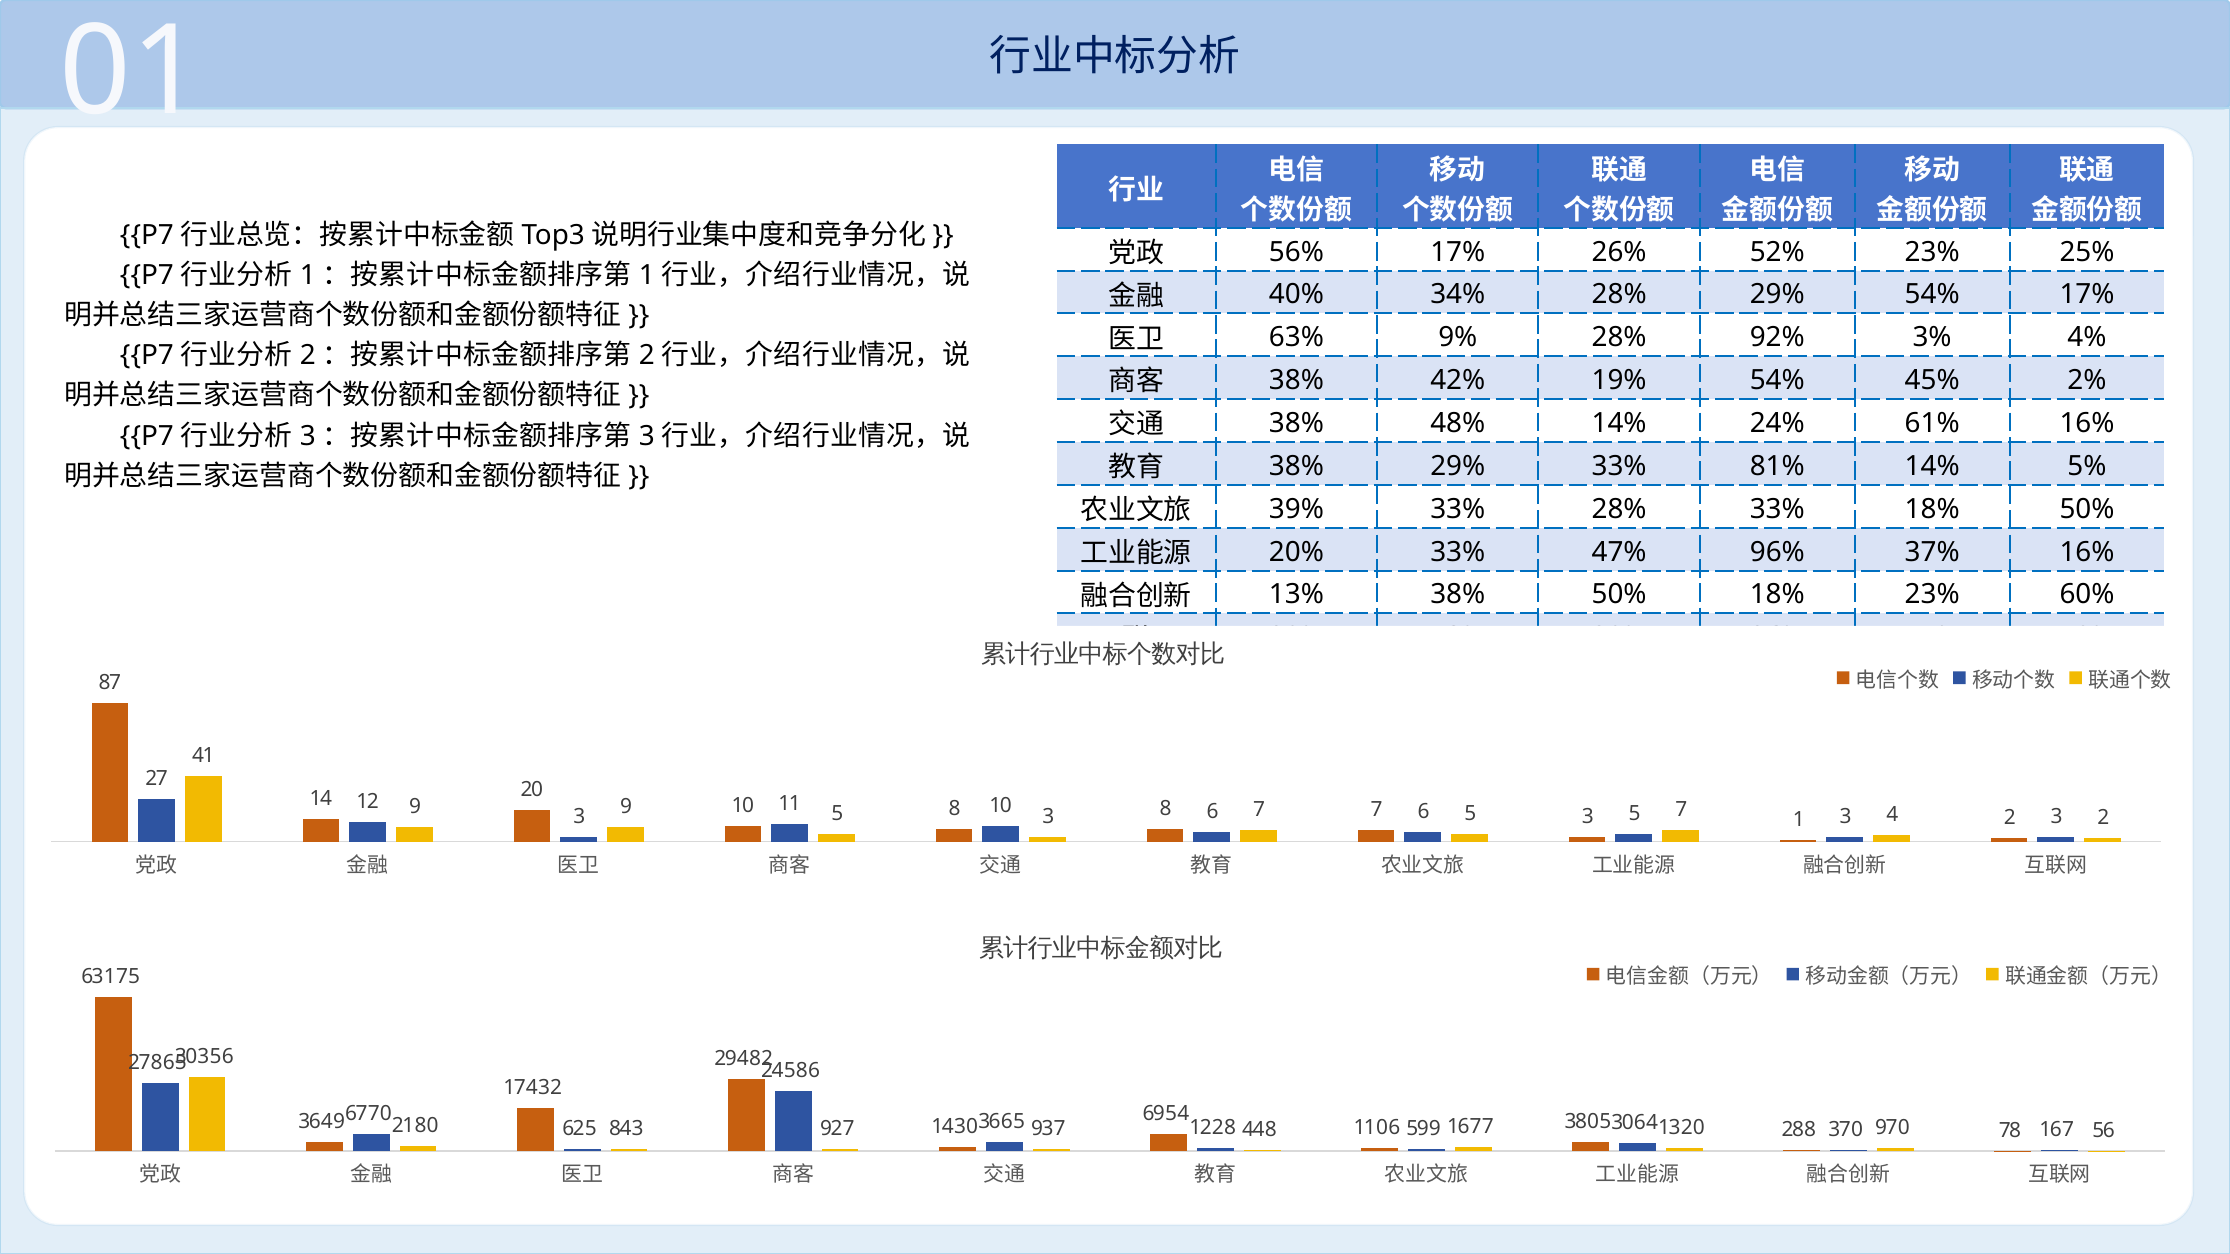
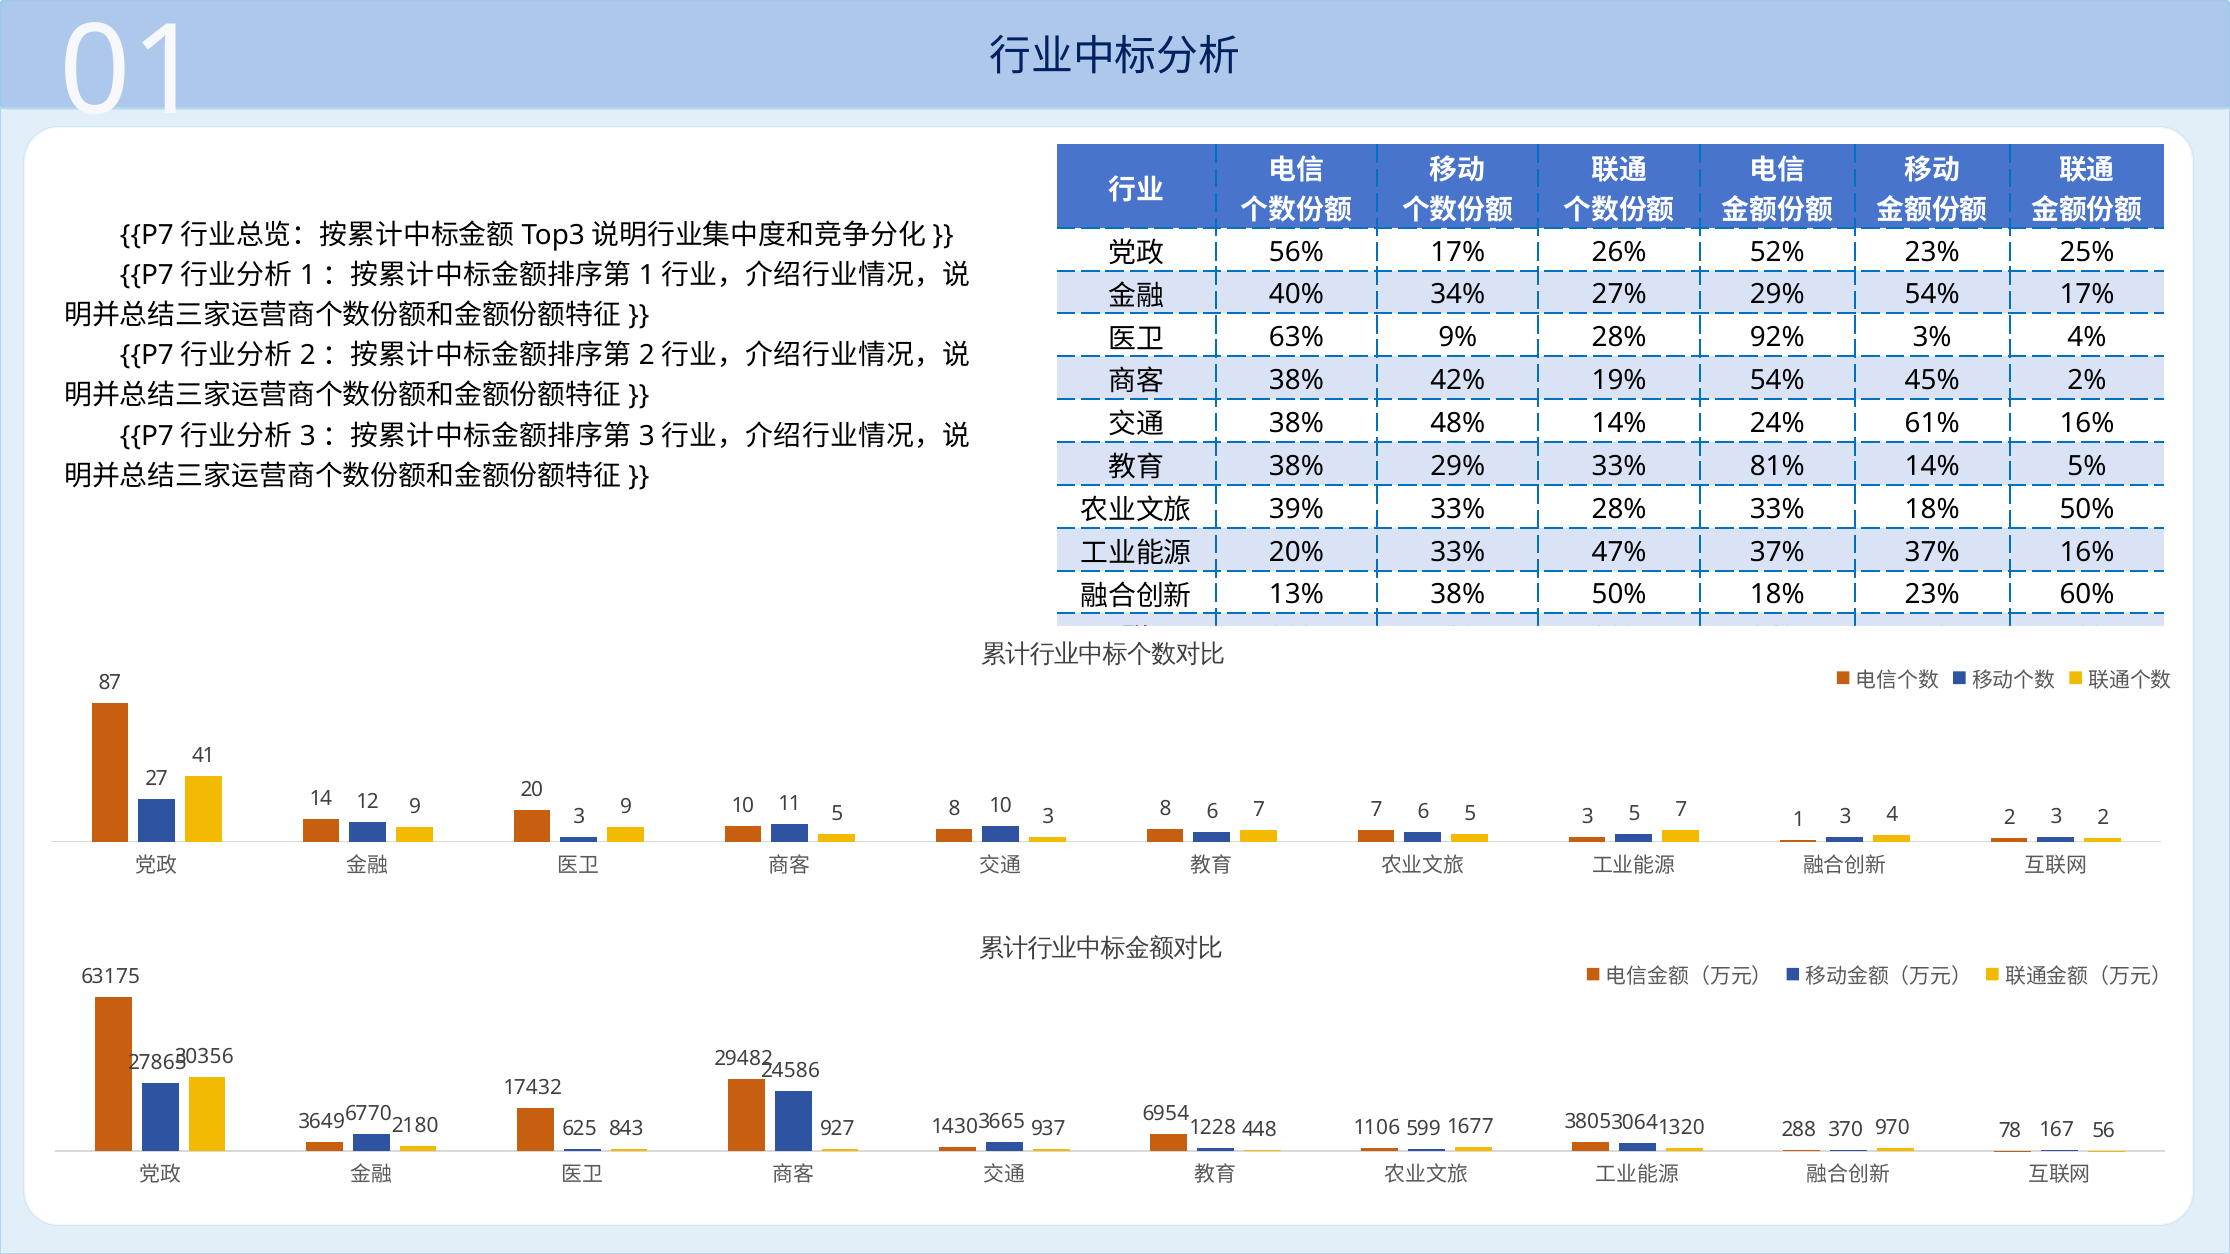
34% 28%: 28% -> 27% (1619, 295)
47% 96%: 96% -> 37% (1777, 552)
